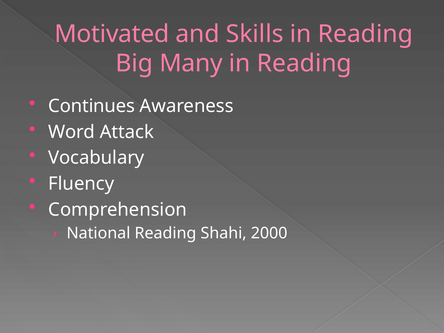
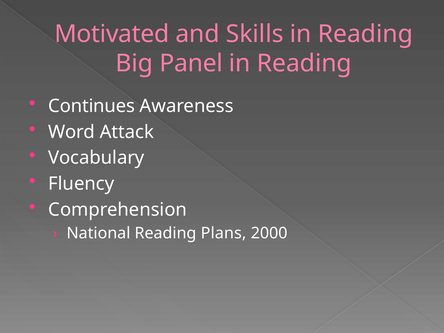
Many: Many -> Panel (191, 63)
Shahi: Shahi -> Plans (224, 233)
